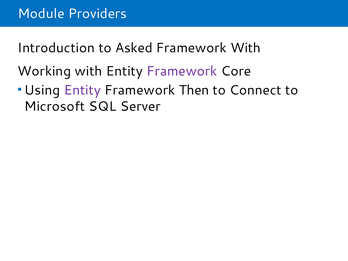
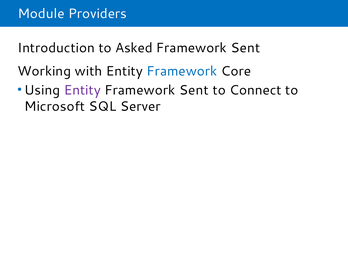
With: With -> Sent (245, 48)
Framework colour: purple -> blue (182, 71)
Then: Then -> Sent (194, 90)
